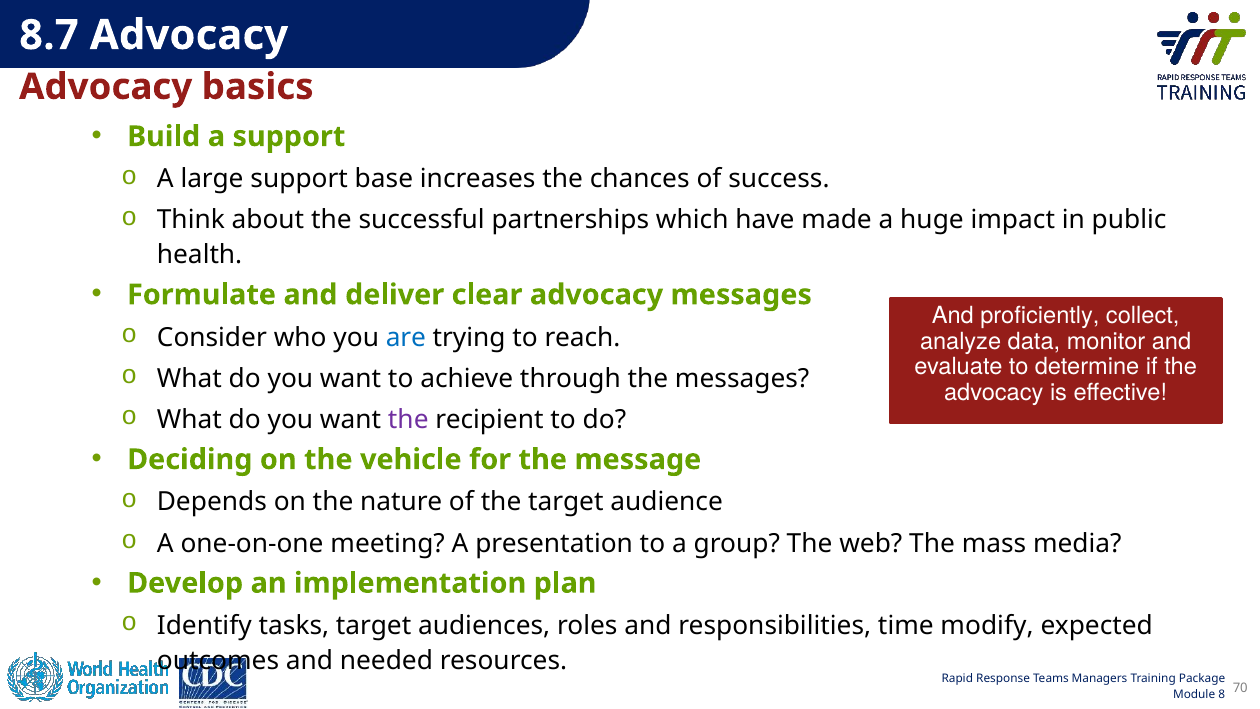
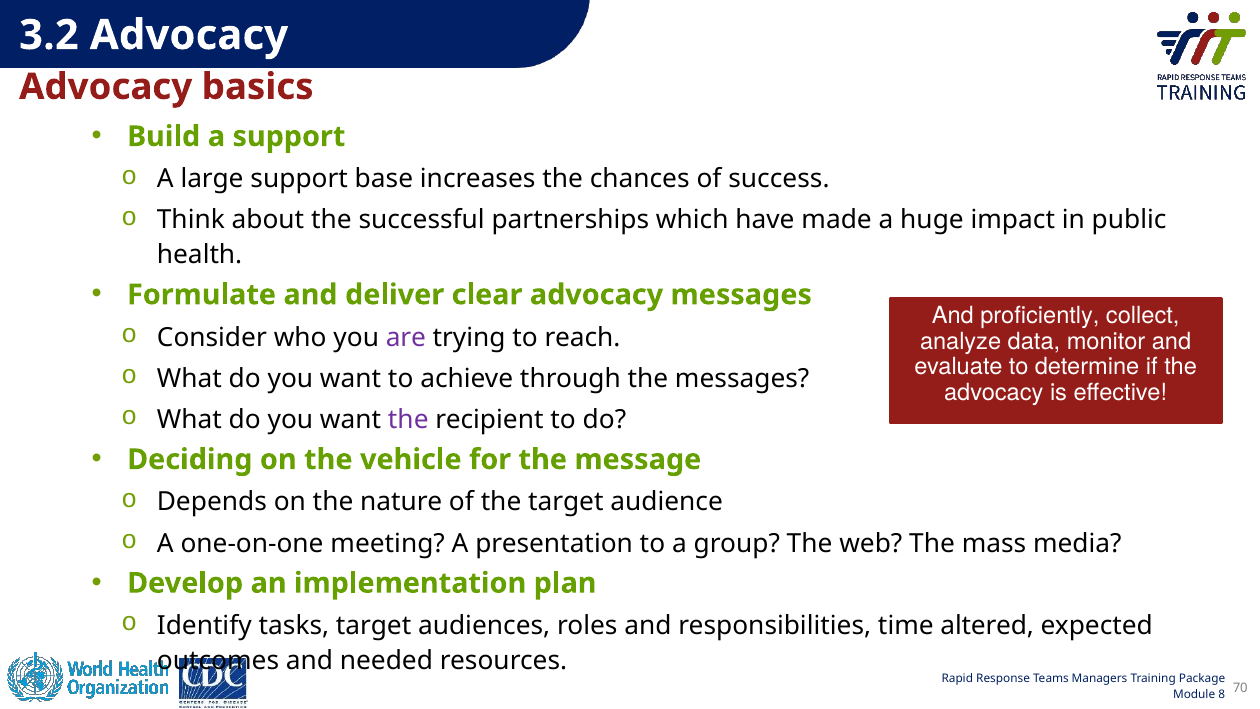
8.7: 8.7 -> 3.2 (49, 35)
are colour: blue -> purple (406, 337)
modify: modify -> altered (987, 626)
